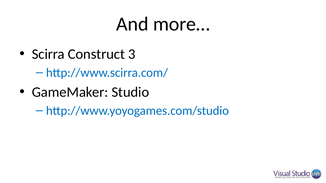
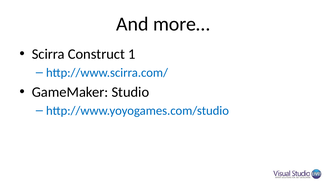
3: 3 -> 1 (132, 54)
